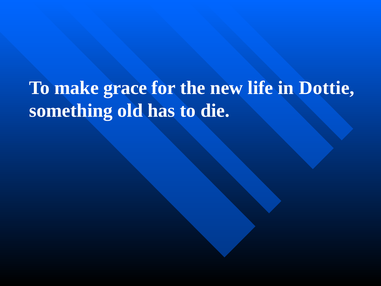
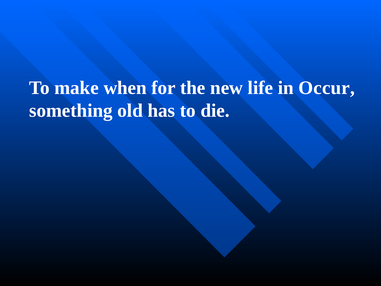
grace: grace -> when (125, 88)
Dottie: Dottie -> Occur (327, 88)
